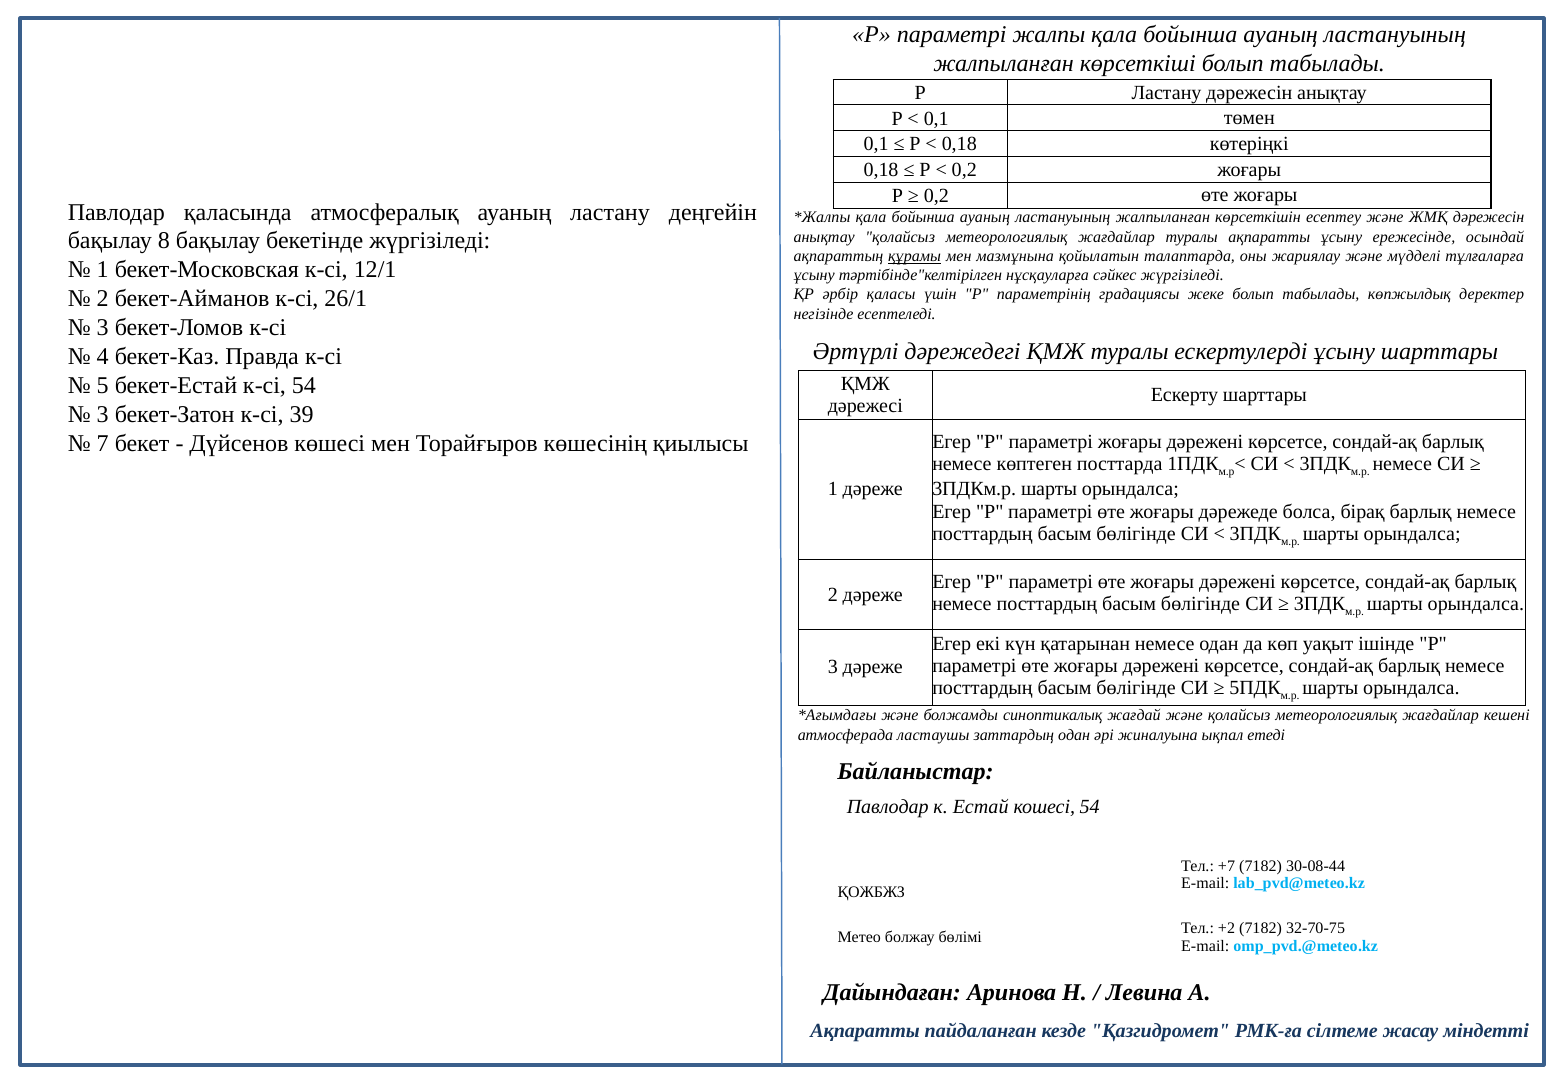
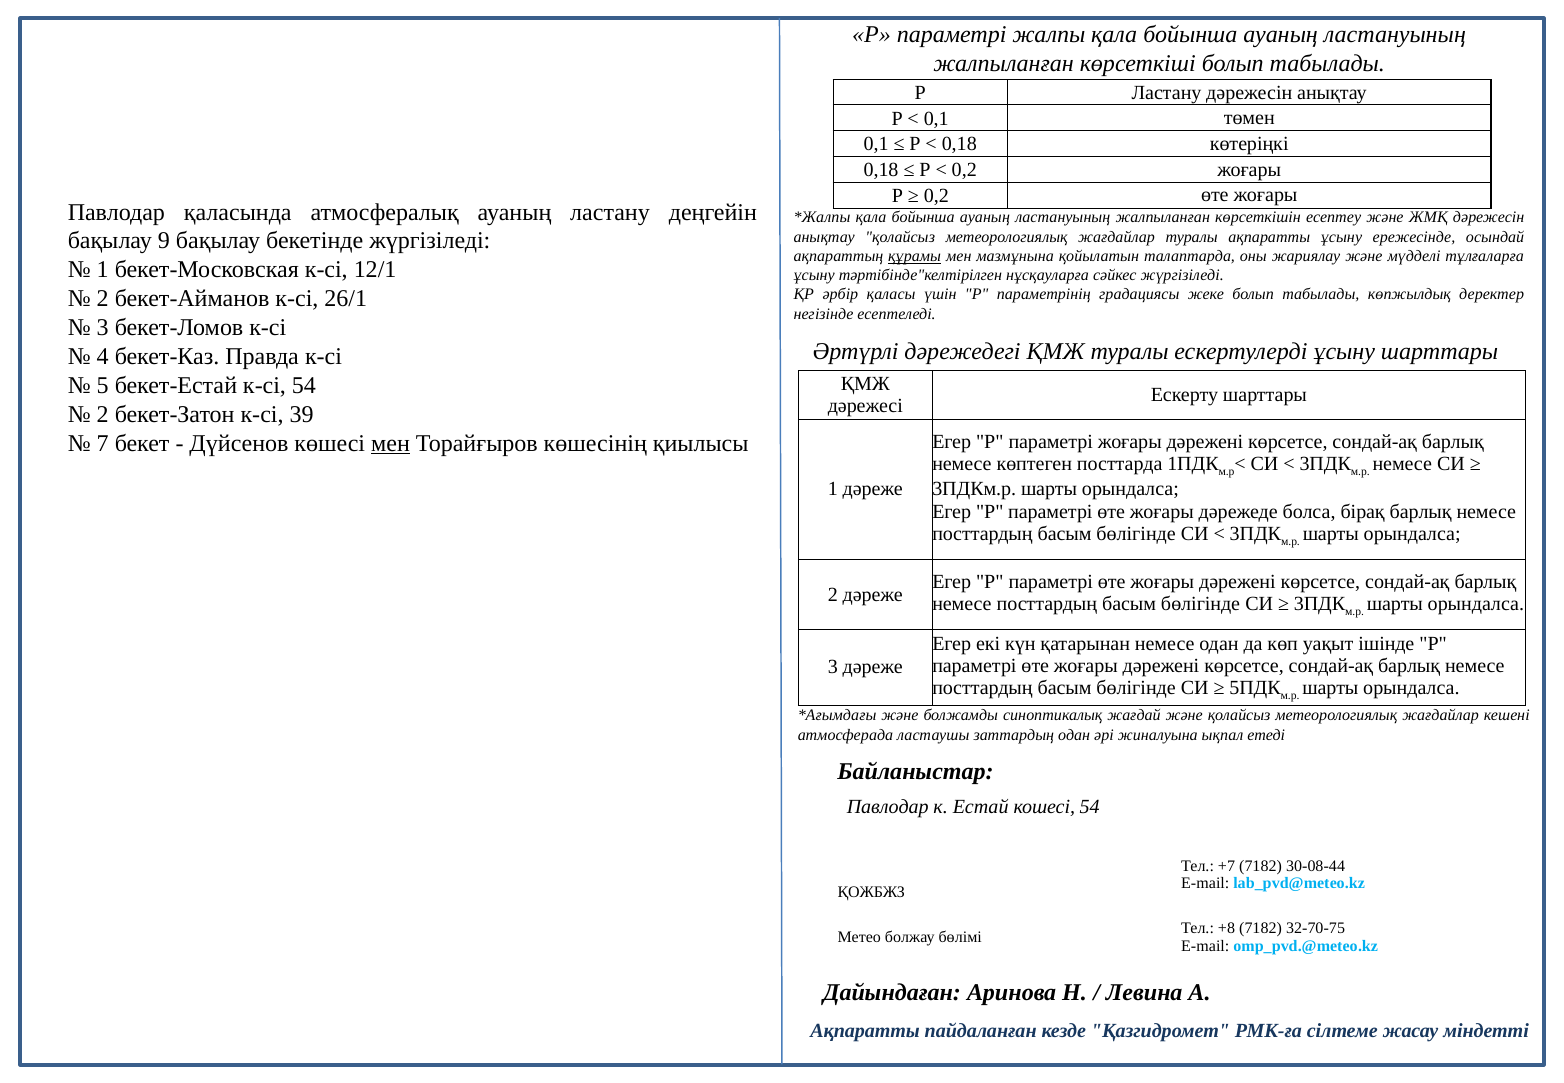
8: 8 -> 9 (164, 241)
3: 3 -> 2 (103, 414)
мен underline: none -> present (391, 443)
+2: +2 -> +8 (1226, 928)
